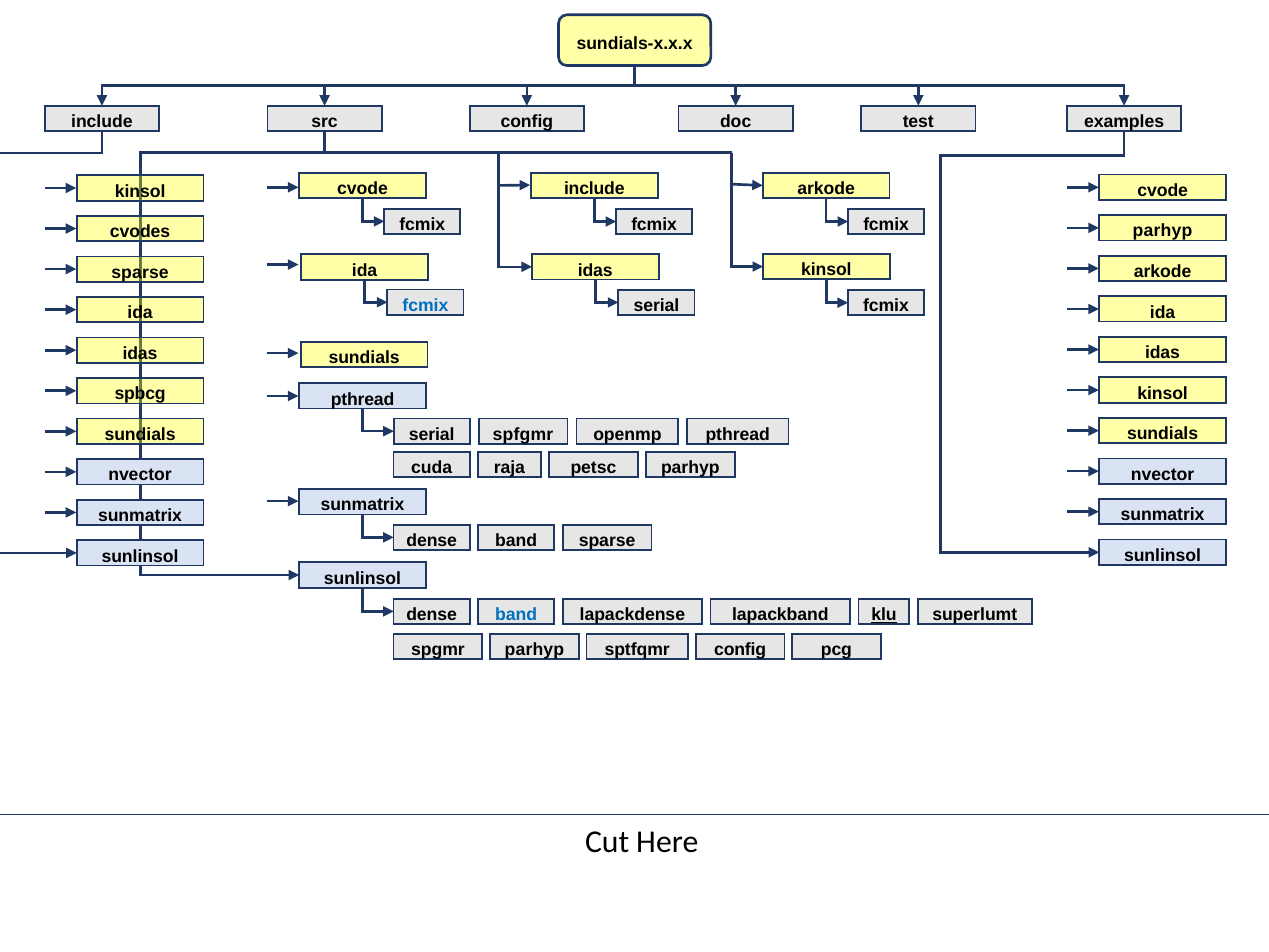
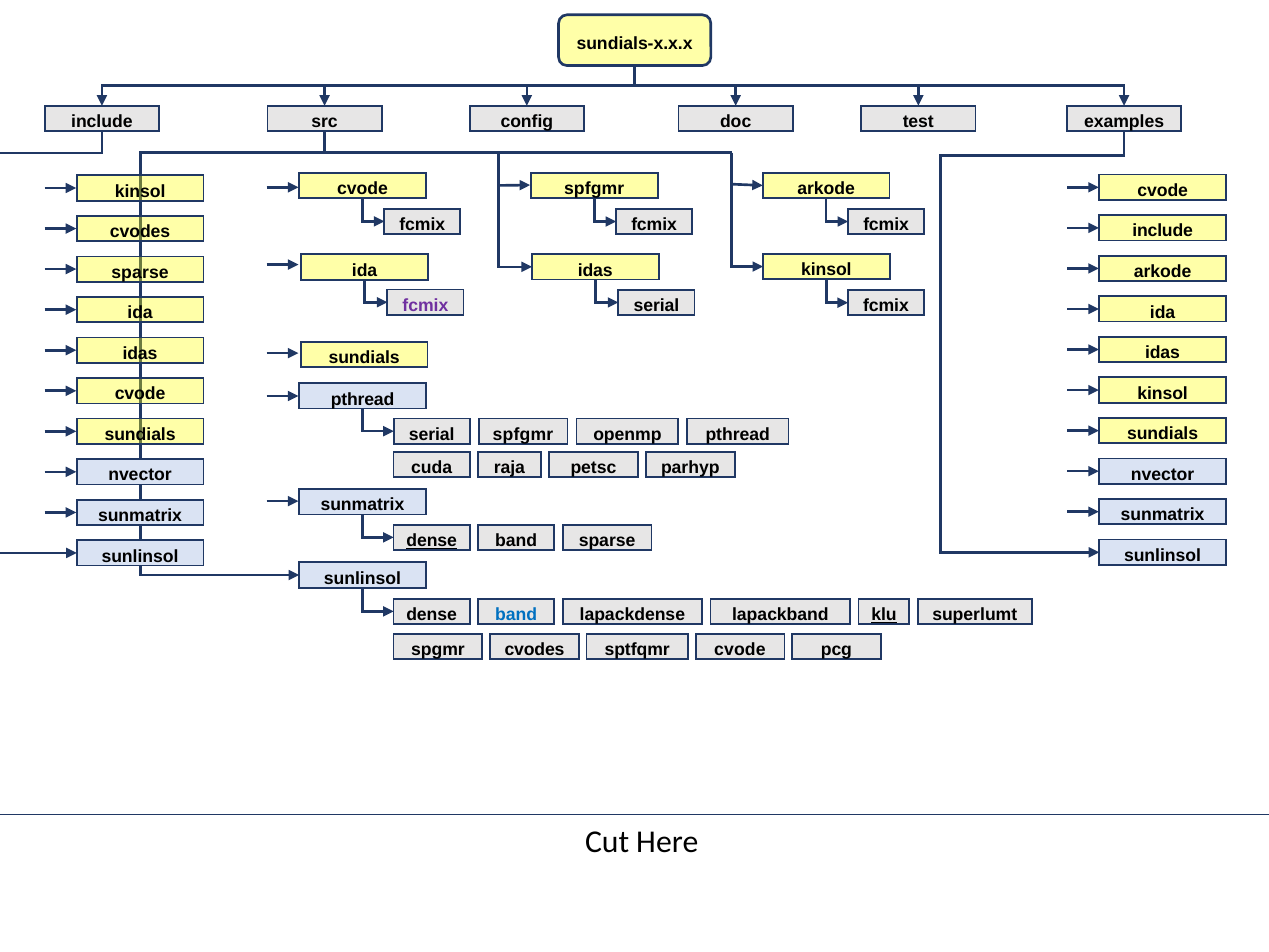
include: include -> spfgmr (594, 189)
parhyp: parhyp -> include (1163, 231)
fcmix colour: blue -> purple (425, 305)
spbcg: spbcg -> cvode (140, 394)
dense underline: none -> present (432, 541)
spgmr parhyp: parhyp -> cvodes (535, 650)
sptfqmr config: config -> cvode (740, 650)
